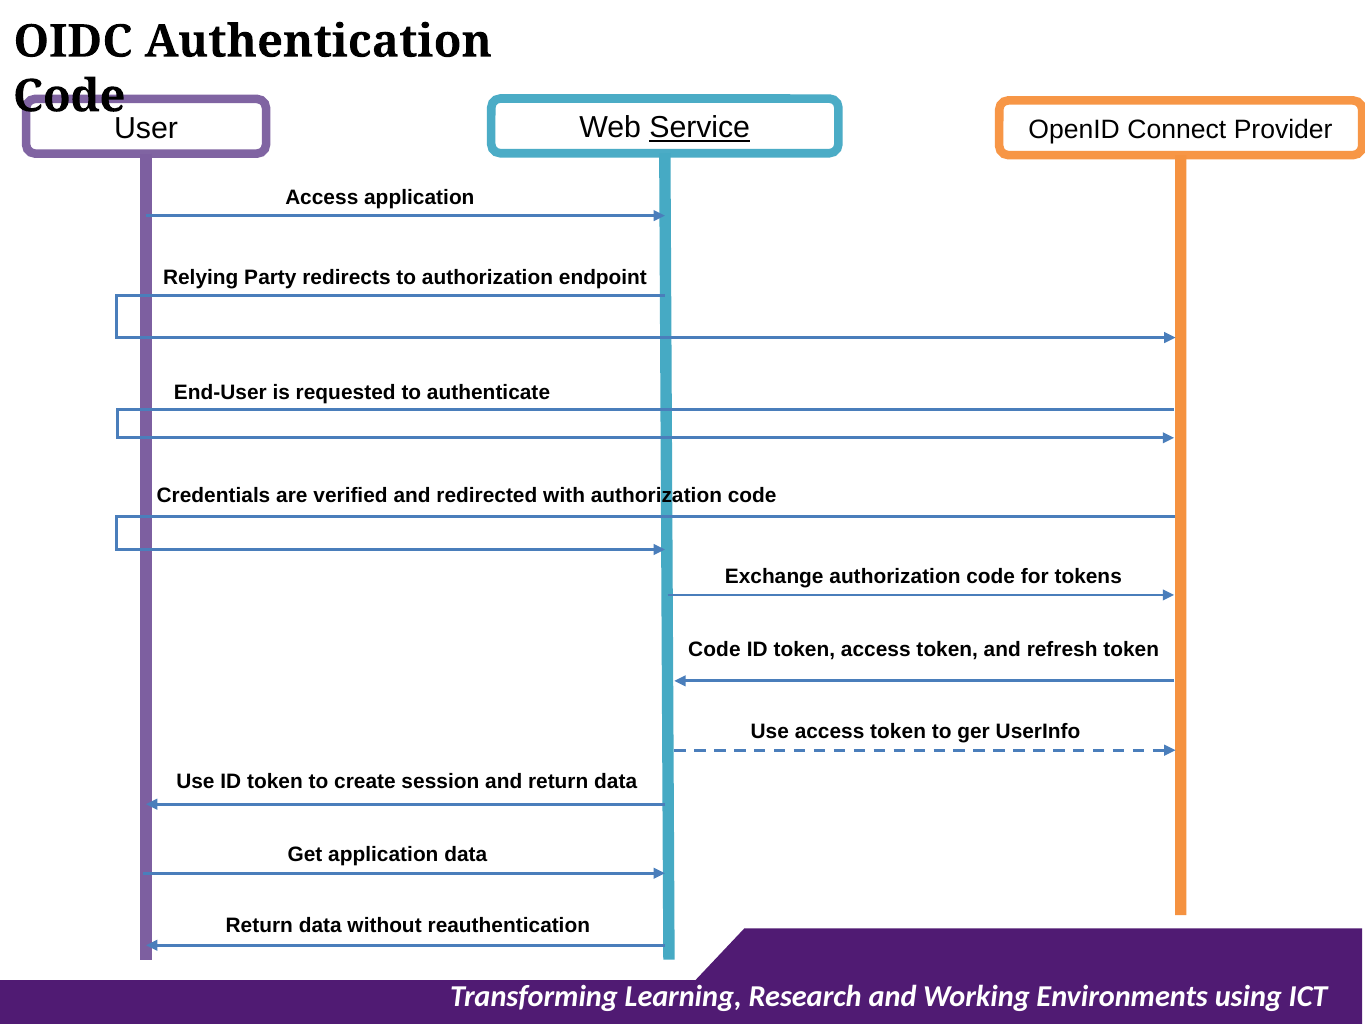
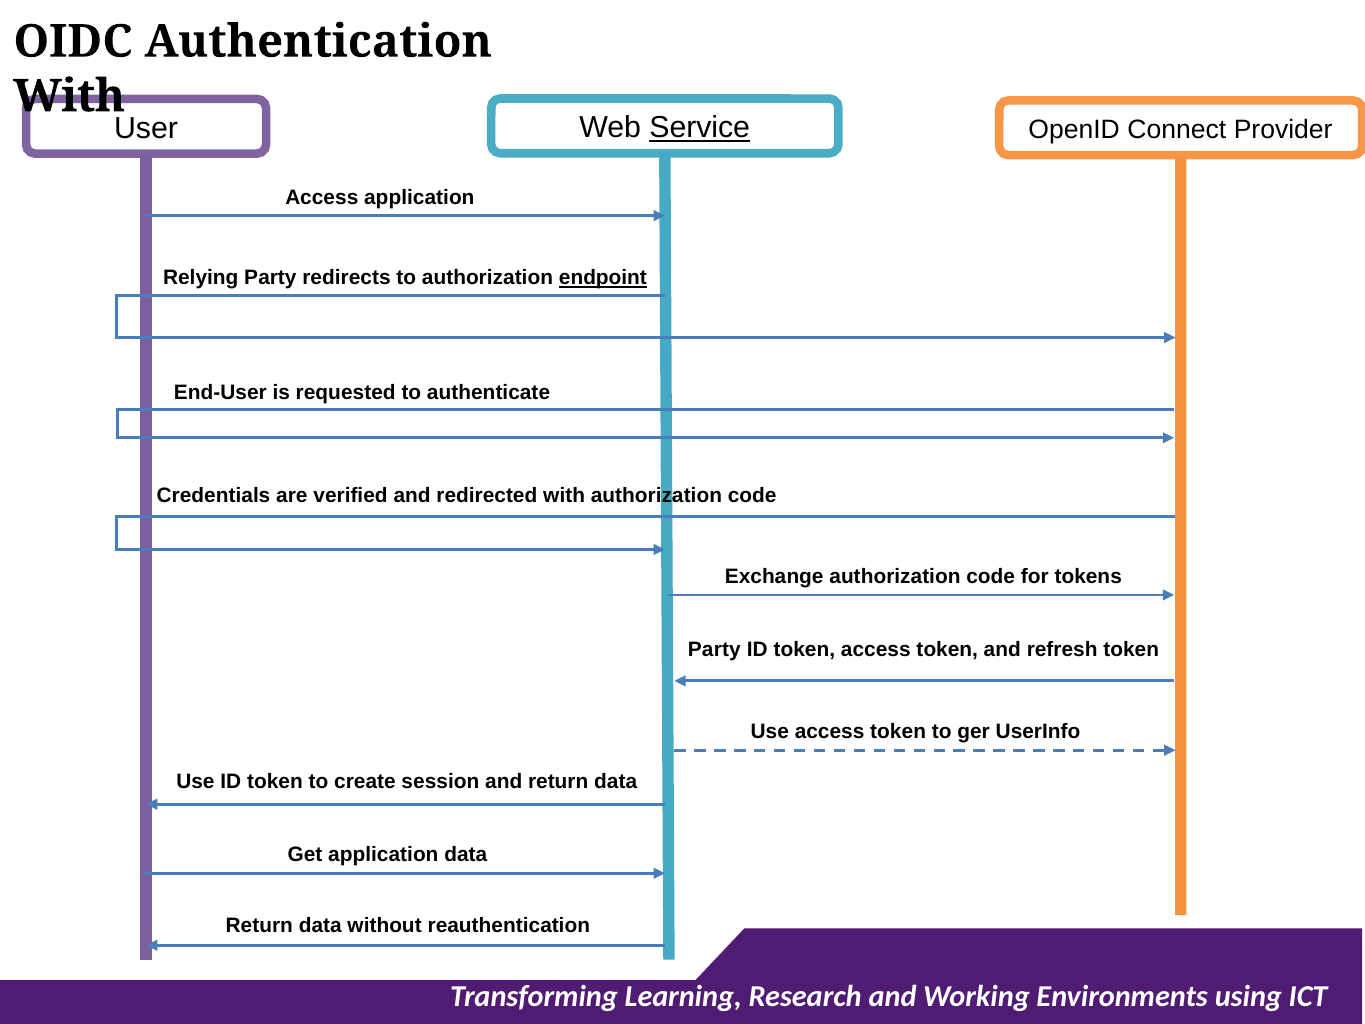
Code: Code -> With (69, 96)
endpoint underline: none -> present (603, 278)
Code: Code -> Party (714, 650)
